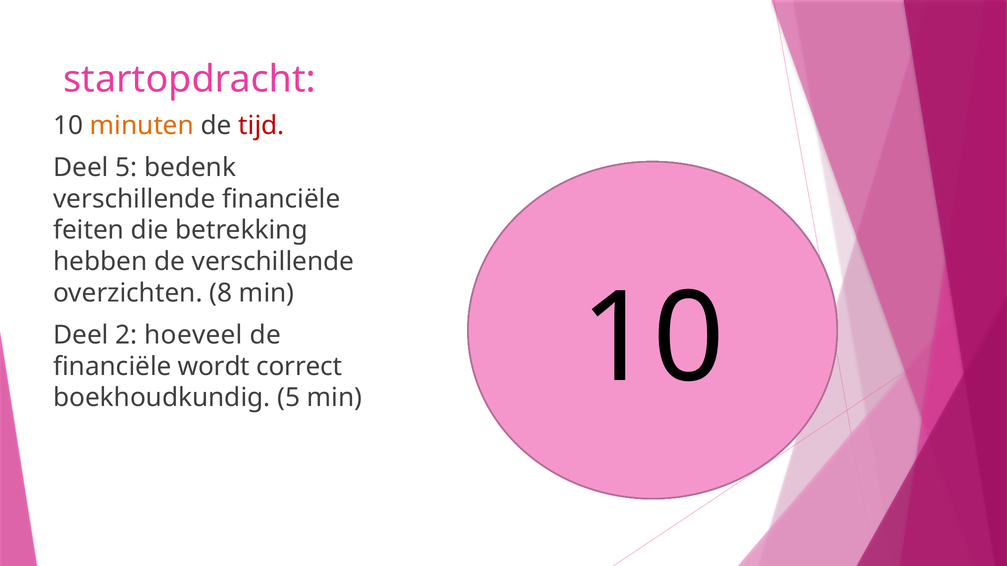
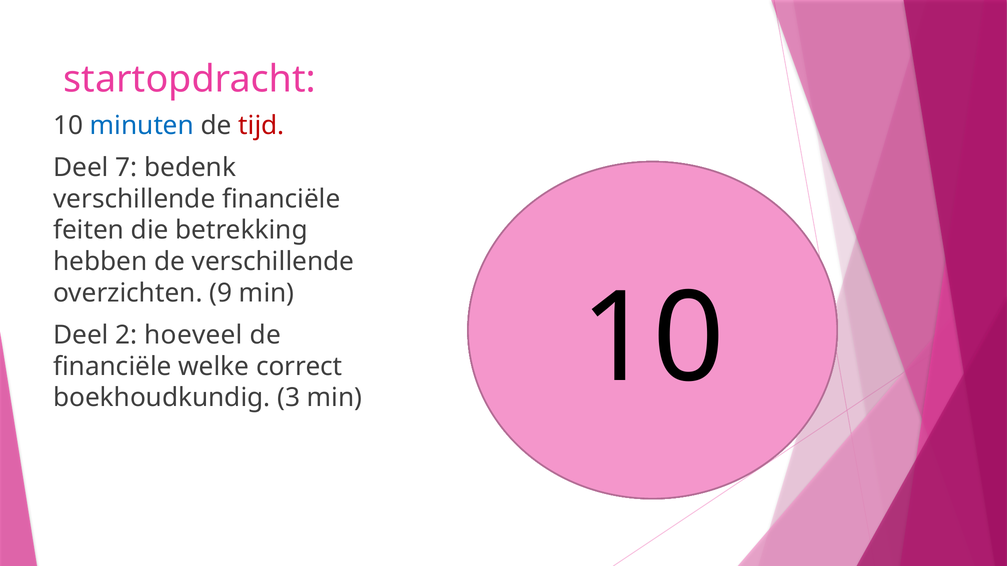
minuten colour: orange -> blue (142, 126)
Deel 5: 5 -> 7 (126, 168)
8: 8 -> 9 (221, 293)
wordt: wordt -> welke (214, 367)
boekhoudkundig 5: 5 -> 3 (289, 398)
